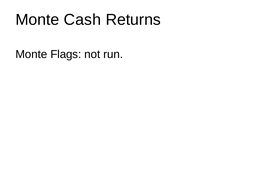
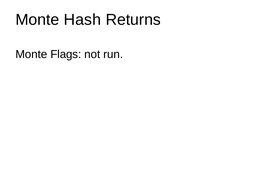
Cash: Cash -> Hash (82, 20)
